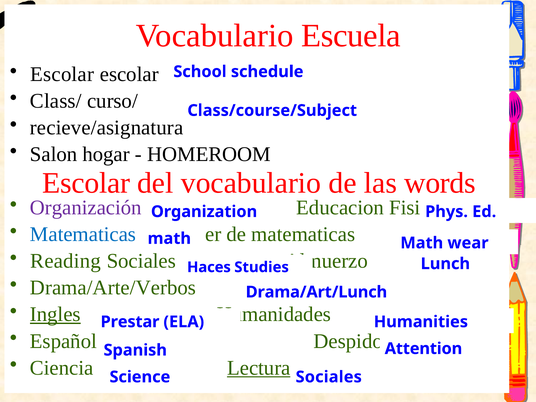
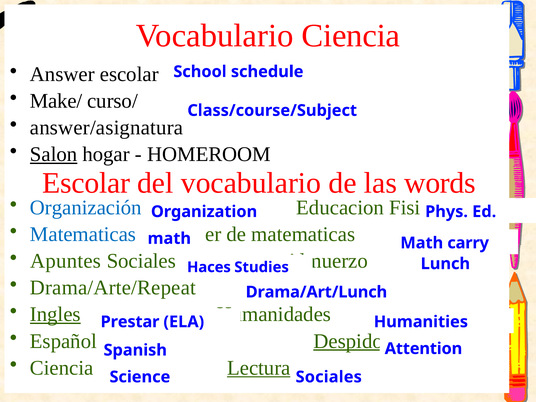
Vocabulario Escuela: Escuela -> Ciencia (351, 36)
Escolar: Escolar -> Answer (62, 74)
Class/: Class/ -> Make/ (56, 101)
recieve/asignatura: recieve/asignatura -> answer/asignatura (107, 128)
Salon underline: none -> present (54, 154)
Organización colour: purple -> blue (86, 208)
wear: wear -> carry (468, 243)
Reading: Reading -> Apuntes (66, 261)
Drama/Arte/Verbos: Drama/Arte/Verbos -> Drama/Arte/Repeat (113, 288)
Despido underline: none -> present (348, 341)
